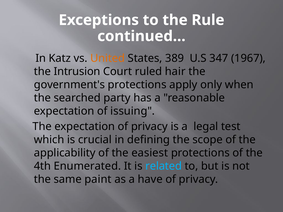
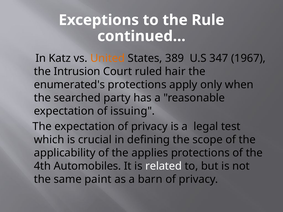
government's: government's -> enumerated's (69, 85)
easiest: easiest -> applies (150, 153)
Enumerated: Enumerated -> Automobiles (87, 166)
related colour: light blue -> white (164, 166)
have: have -> barn (150, 179)
